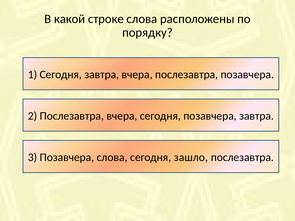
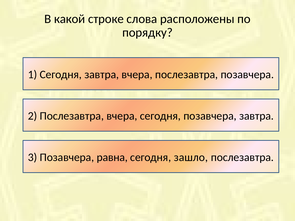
Позавчера слова: слова -> равна (112, 158)
